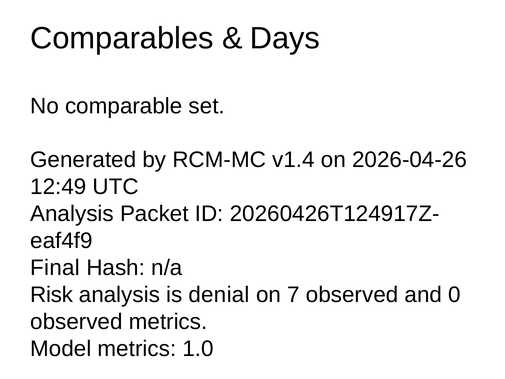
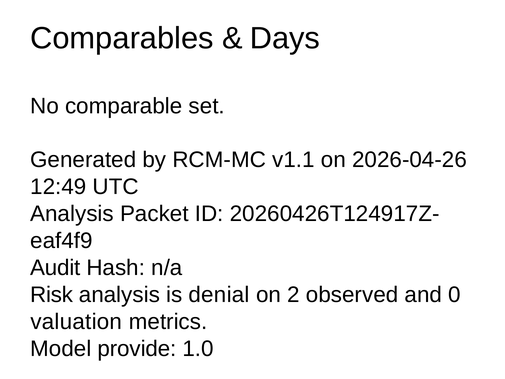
v1.4: v1.4 -> v1.1 (293, 160)
Final: Final -> Audit (55, 268)
7: 7 -> 2 (293, 294)
observed: observed -> valuation (76, 321)
Model metrics: metrics -> provide (137, 348)
